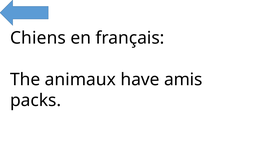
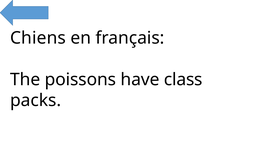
animaux: animaux -> poissons (80, 80)
amis: amis -> class (183, 80)
